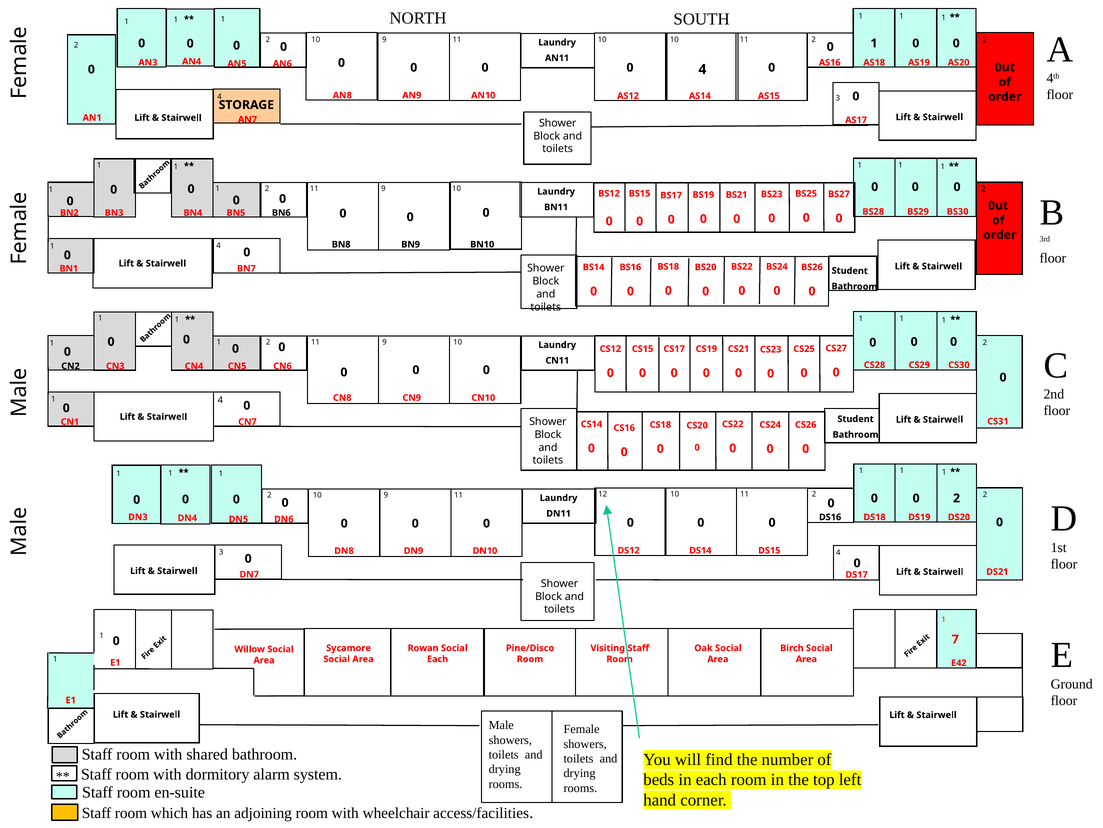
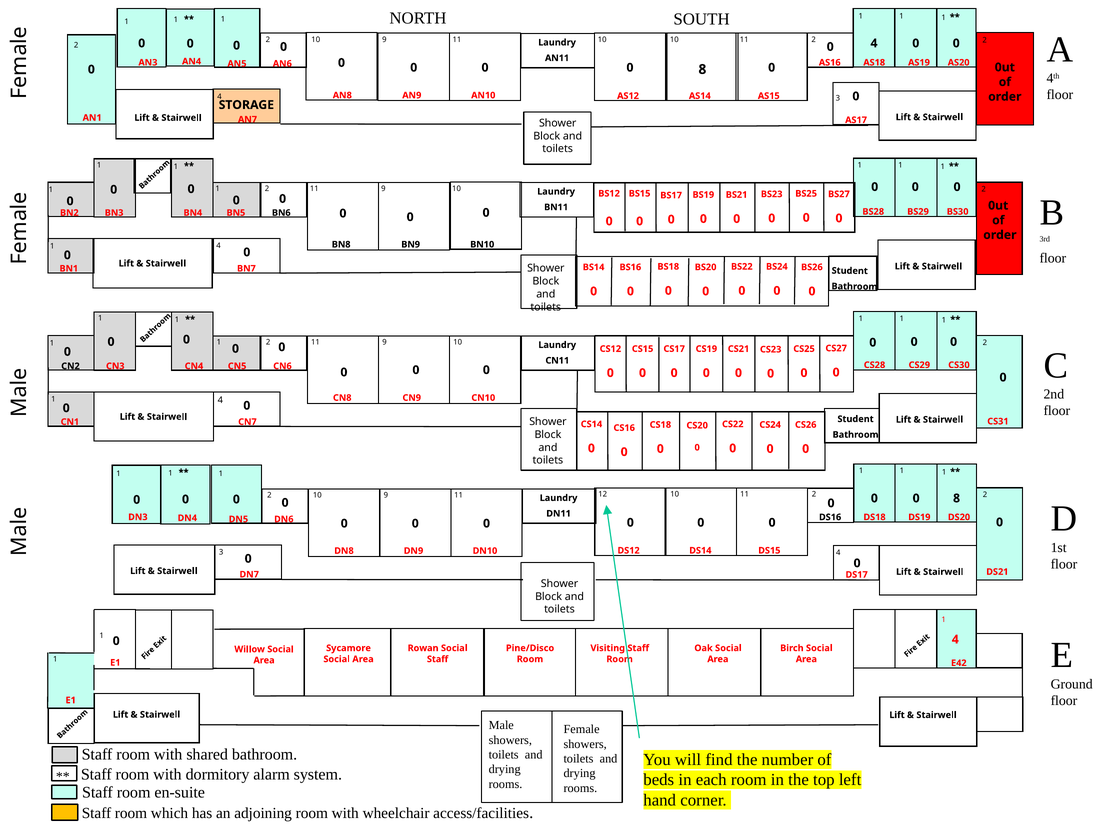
1: 1 -> 4 (874, 43)
4: 4 -> 8 (702, 69)
2: 2 -> 8 (957, 498)
7: 7 -> 4 (955, 639)
Each: Each -> Staff (438, 659)
